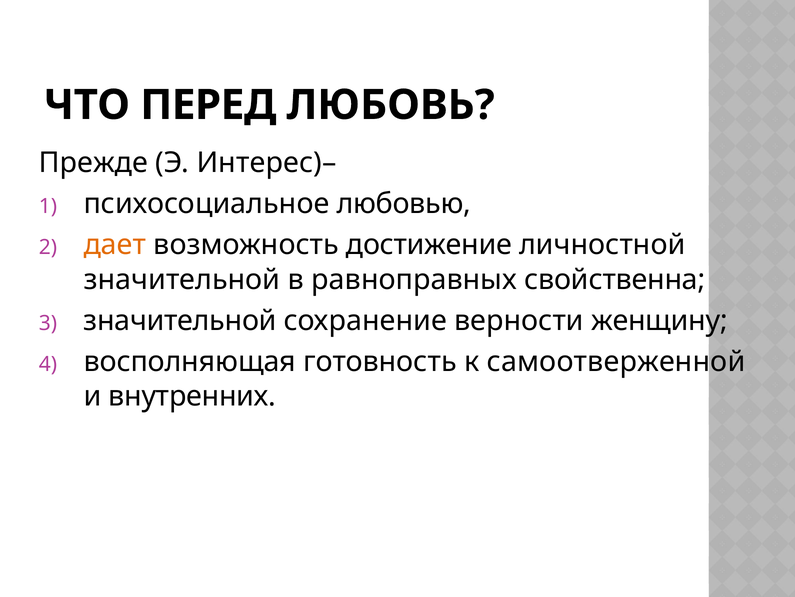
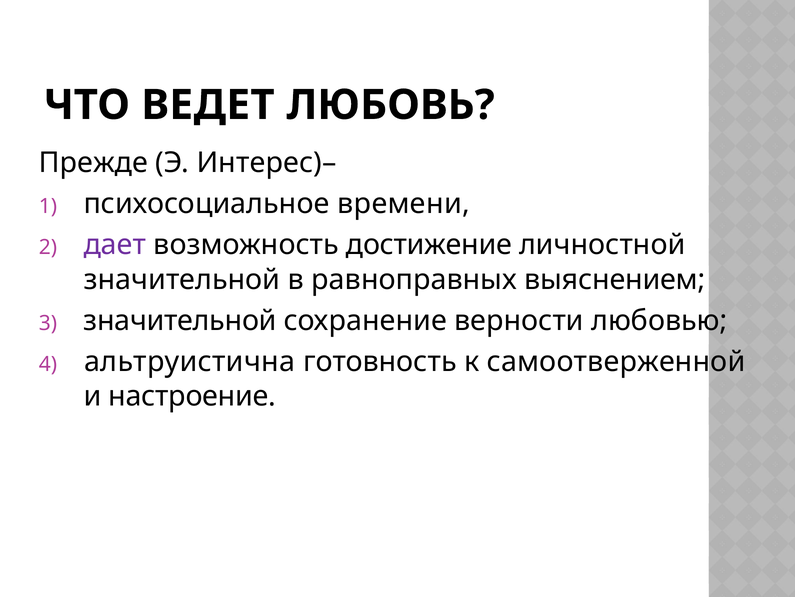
ПЕРЕД: ПЕРЕД -> ВЕДЕТ (208, 105)
любовью: любовью -> времени (404, 203)
дает colour: orange -> purple (115, 245)
свойственна: свойственна -> выяснением (615, 279)
женщину: женщину -> любовью (659, 320)
восполняющая: восполняющая -> альтруистична (190, 361)
внутренних: внутренних -> настроение (192, 396)
